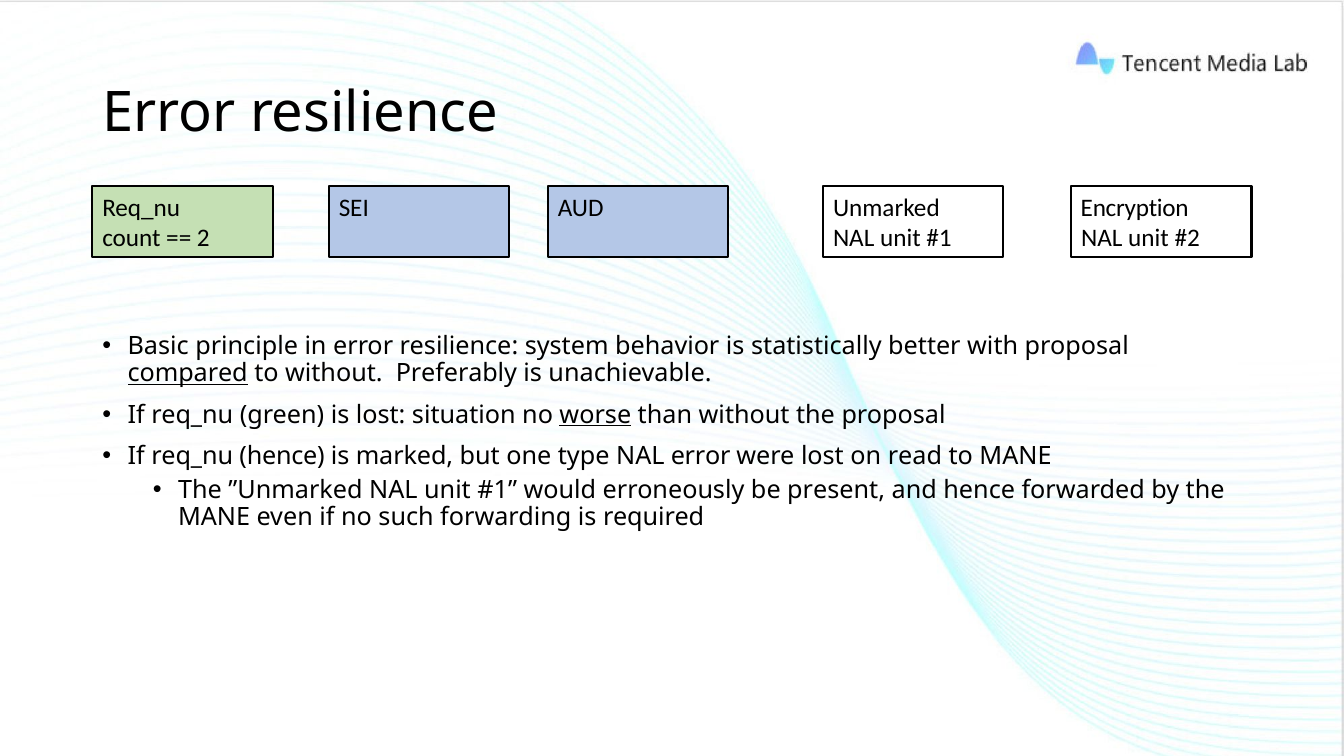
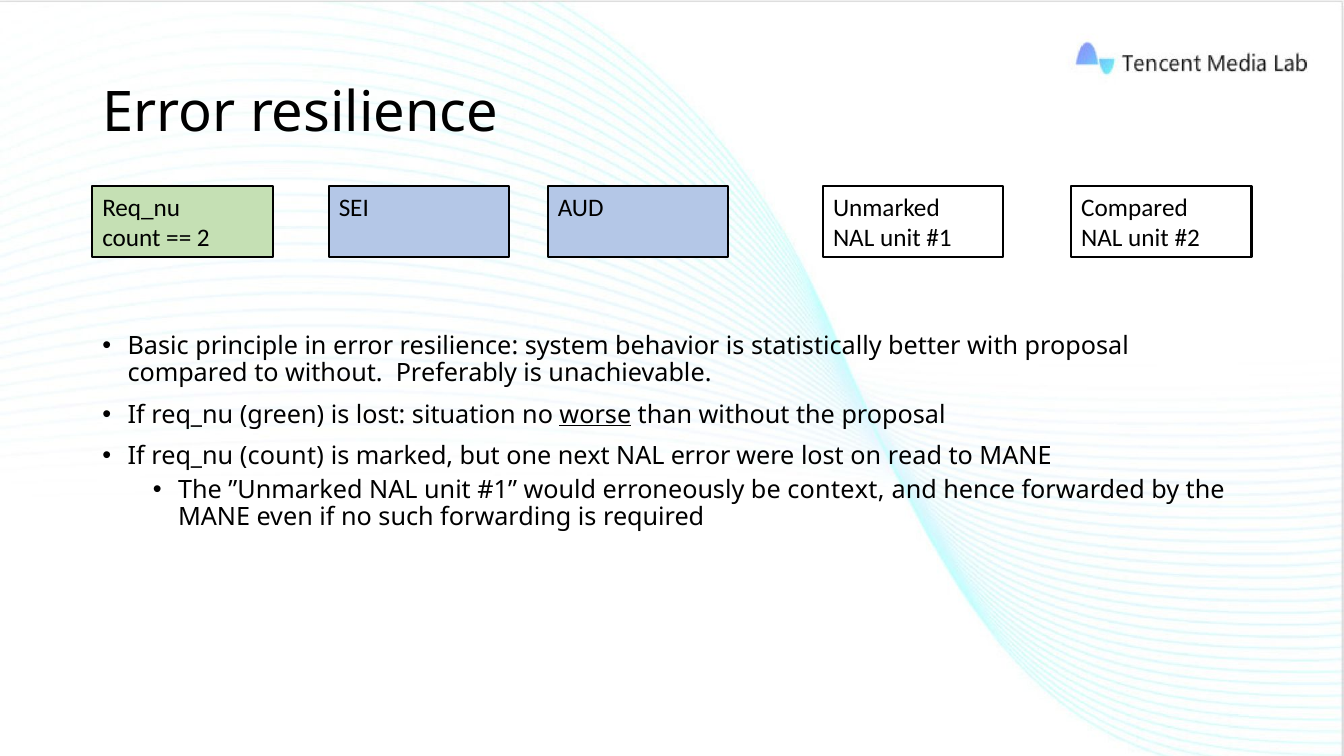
Encryption: Encryption -> Compared (1135, 208)
compared underline: present -> none (188, 374)
If req_nu hence: hence -> count (282, 456)
type: type -> next (584, 456)
present: present -> context (836, 490)
